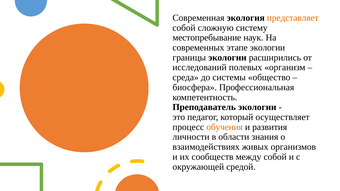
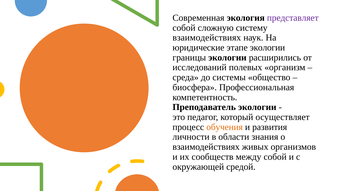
представляет colour: orange -> purple (293, 18)
местопребывание: местопребывание -> взаимодействиях (207, 38)
современных: современных -> юридические (198, 48)
